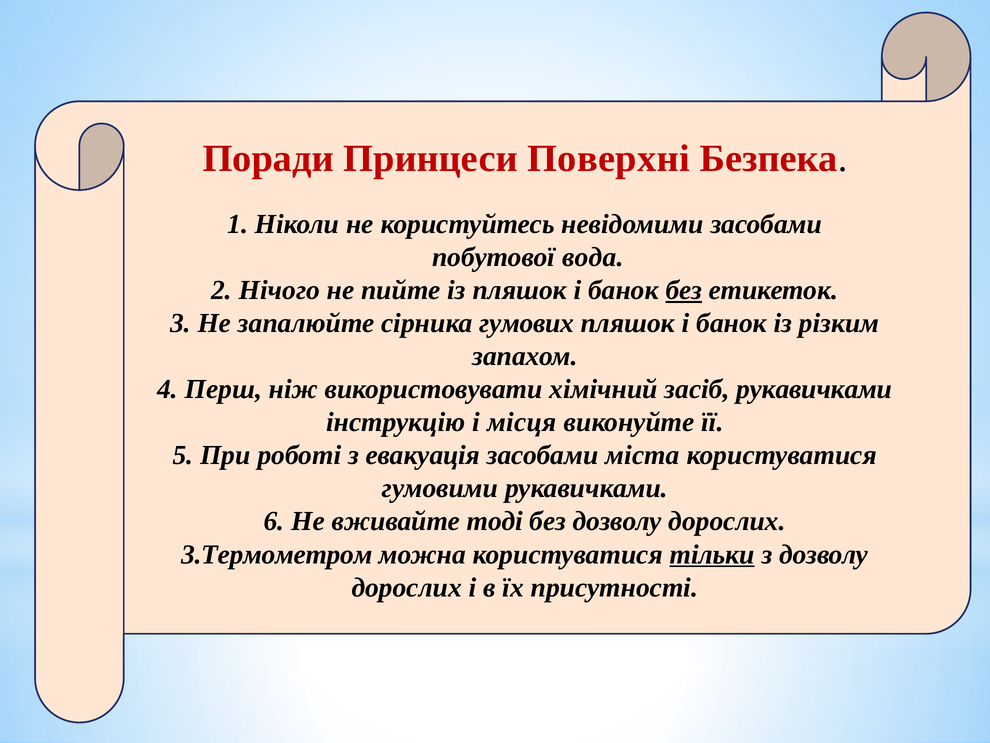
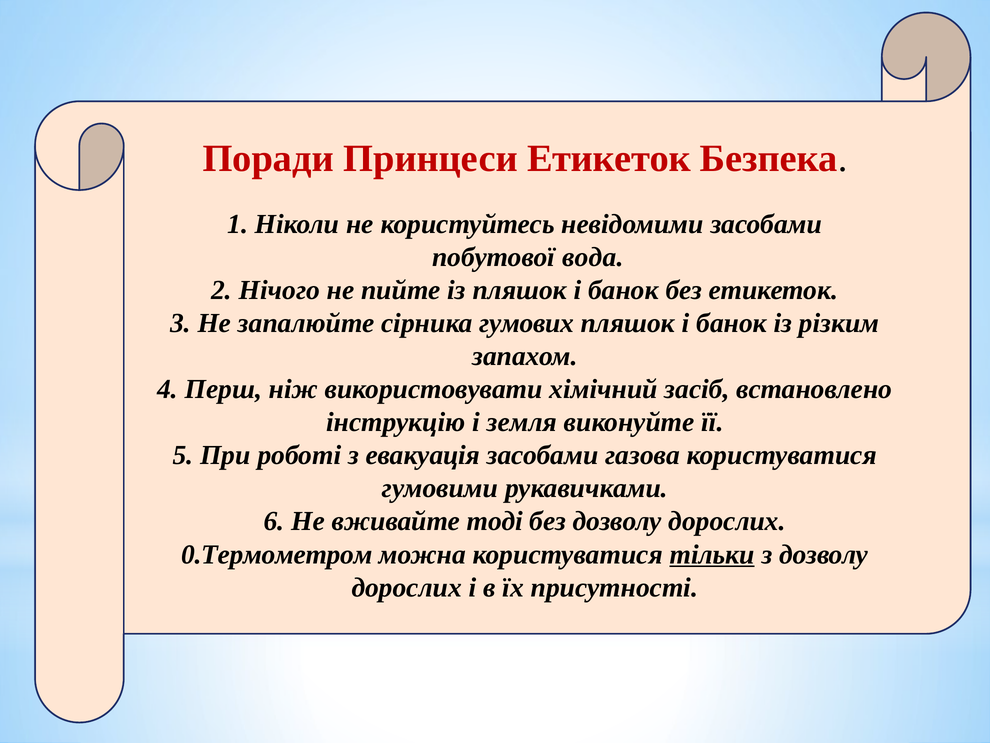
Принцеси Поверхні: Поверхні -> Етикеток (609, 159)
без underline: present -> none (684, 290)
засіб рукавичками: рукавичками -> встановлено (814, 389)
місця: місця -> земля (522, 422)
міста: міста -> газова (643, 455)
3.Термометром: 3.Термометром -> 0.Термометром (277, 554)
